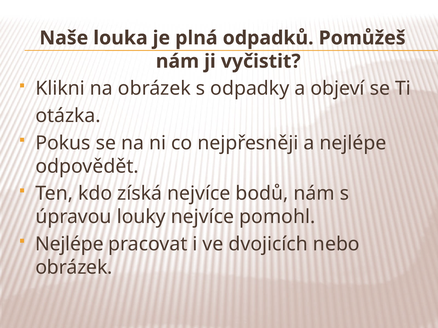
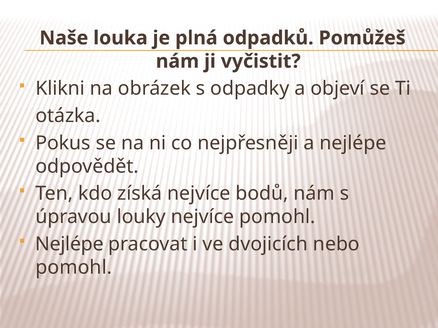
obrázek: obrázek -> pomohl (74, 268)
